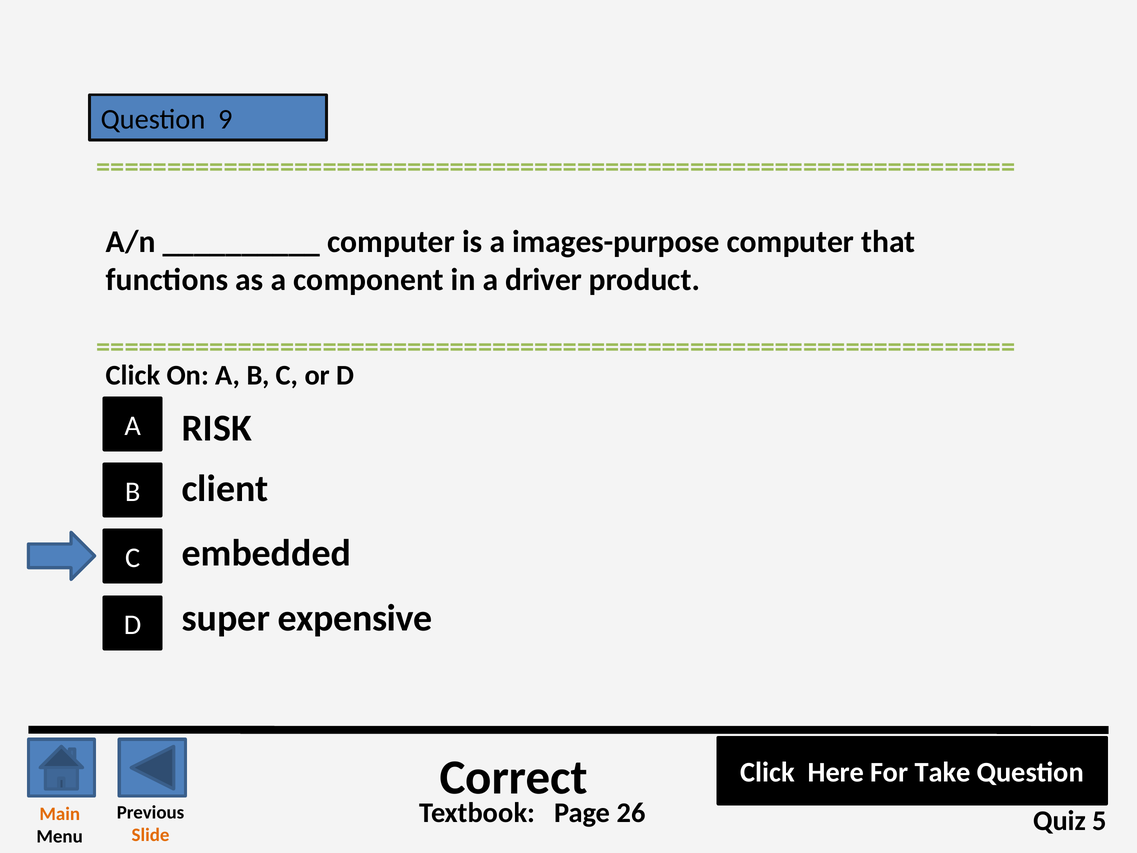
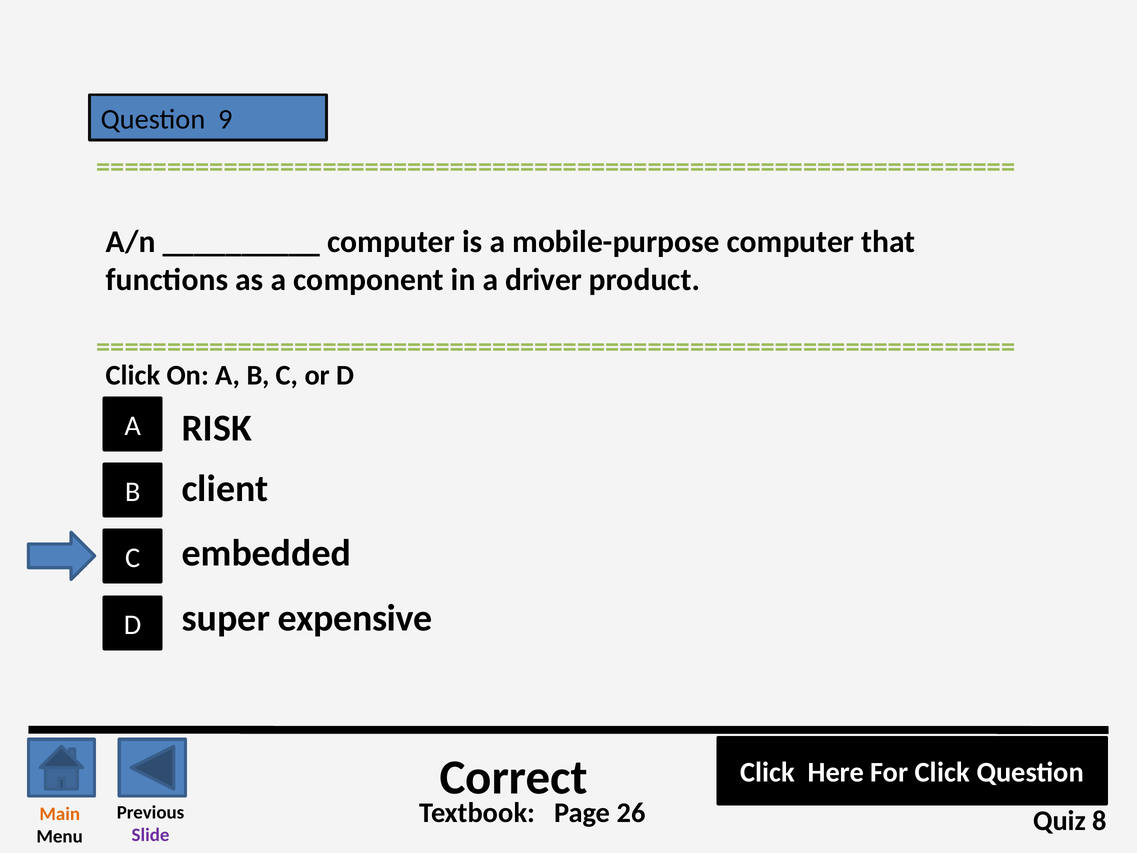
images-purpose: images-purpose -> mobile-purpose (616, 242)
For Take: Take -> Click (942, 772)
5: 5 -> 8 (1100, 820)
Slide colour: orange -> purple (151, 835)
